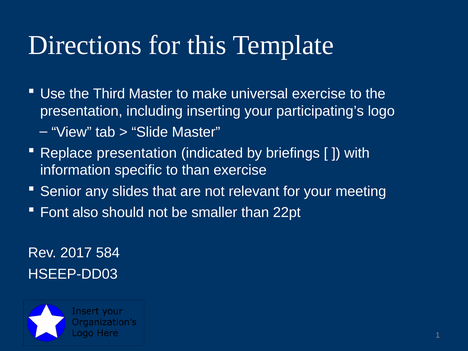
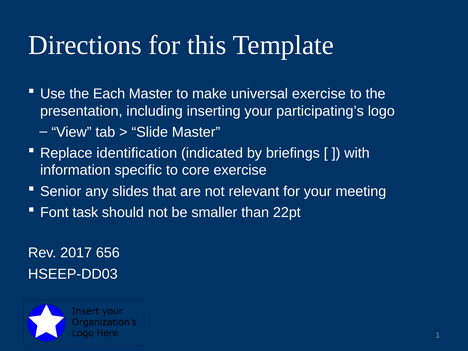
Third: Third -> Each (109, 94)
Replace presentation: presentation -> identification (137, 153)
to than: than -> core (196, 170)
also: also -> task (85, 212)
584: 584 -> 656 (108, 253)
